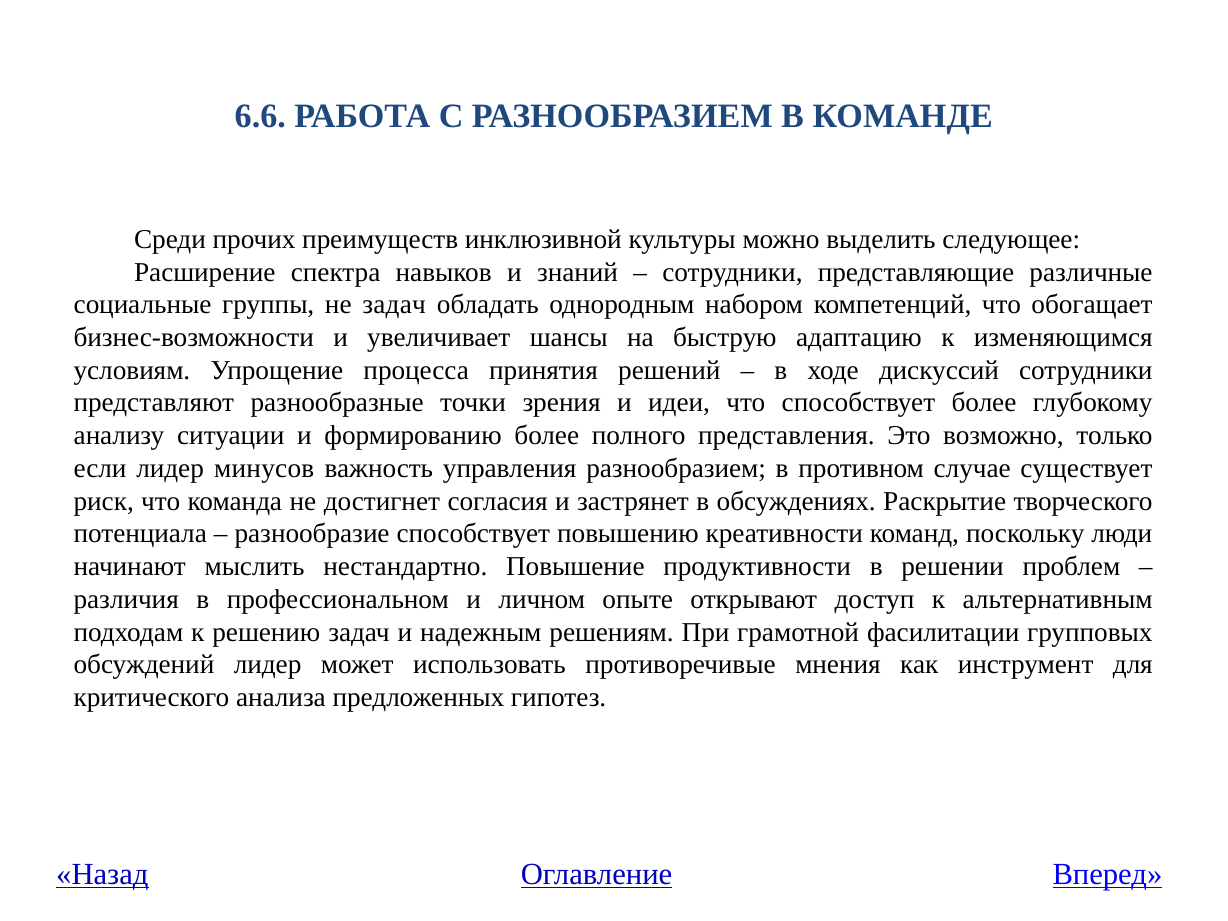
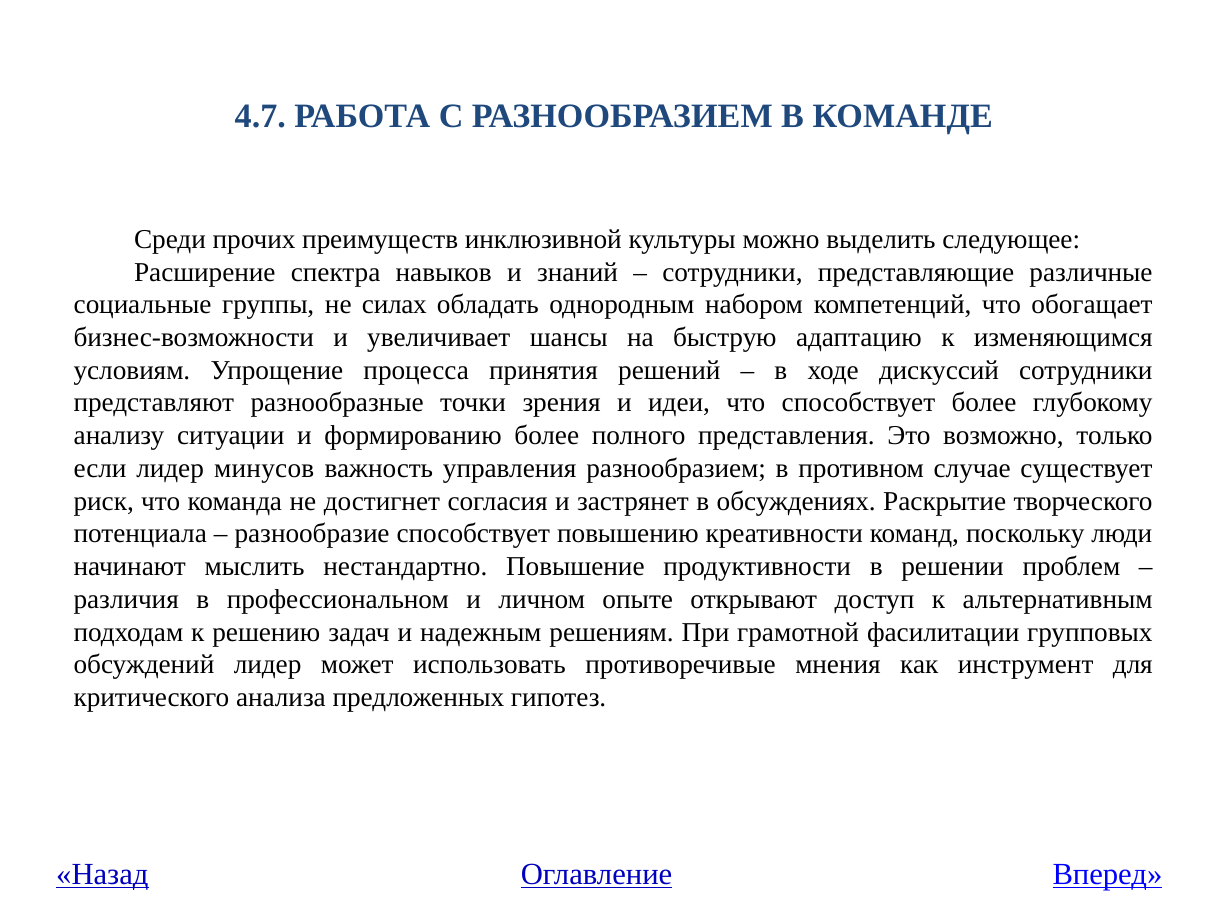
6.6: 6.6 -> 4.7 (260, 116)
не задач: задач -> силах (394, 305)
